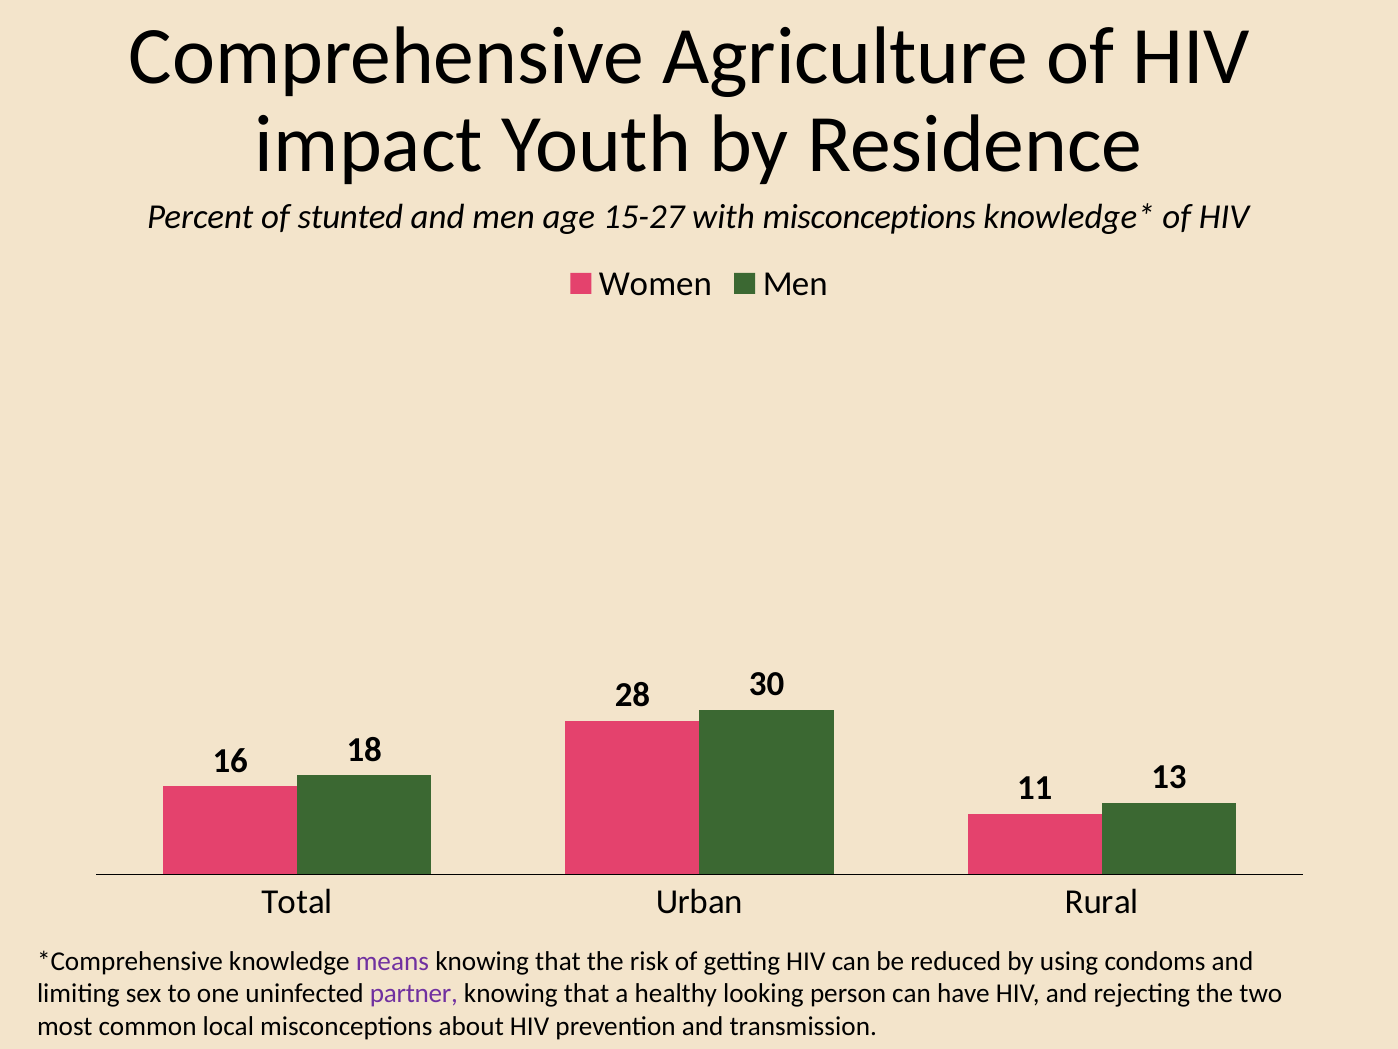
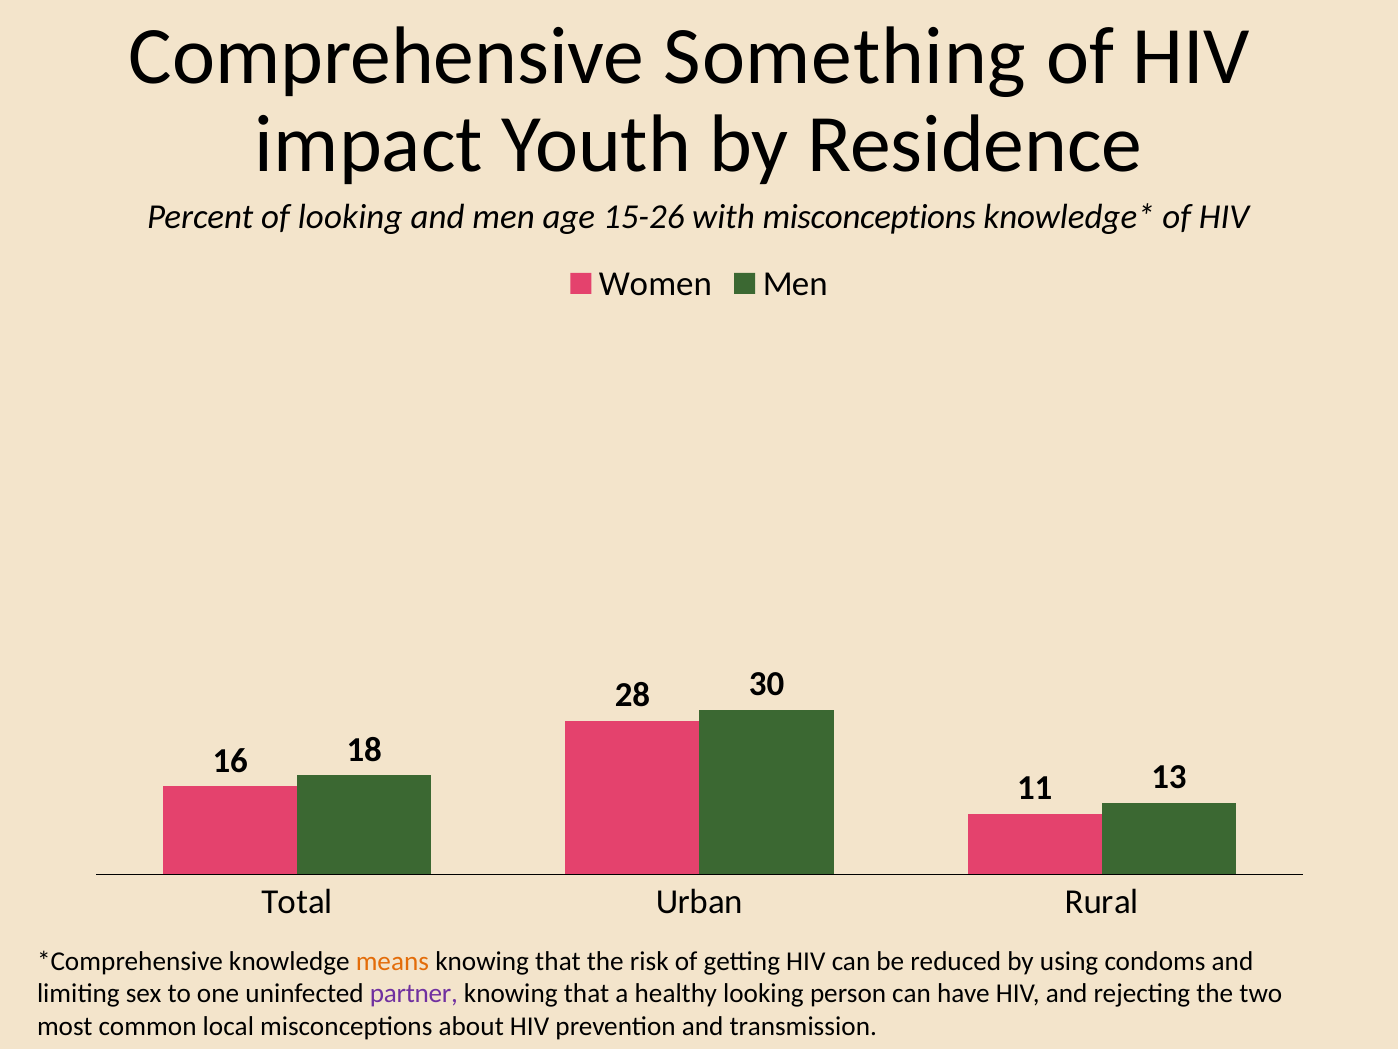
Agriculture: Agriculture -> Something (845, 57)
of stunted: stunted -> looking (350, 217)
15-27: 15-27 -> 15-26 (644, 217)
means colour: purple -> orange (392, 961)
